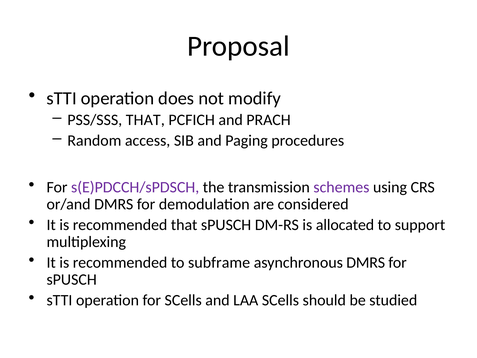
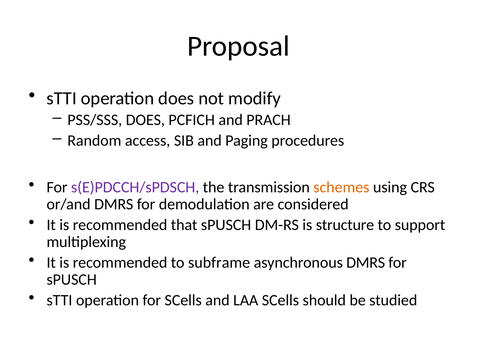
PSS/SSS THAT: THAT -> DOES (145, 120)
schemes colour: purple -> orange (341, 187)
allocated: allocated -> structure (345, 225)
